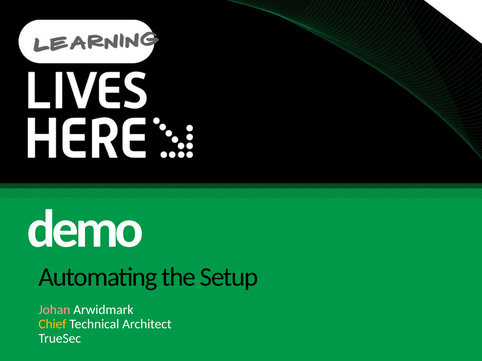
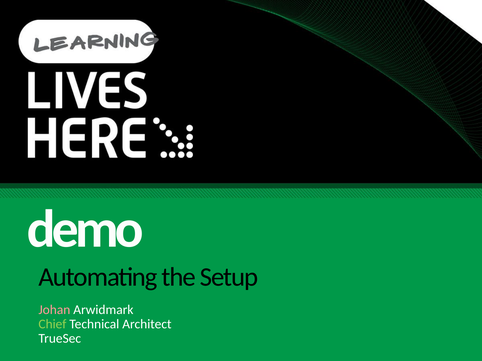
Chief colour: yellow -> light green (52, 325)
